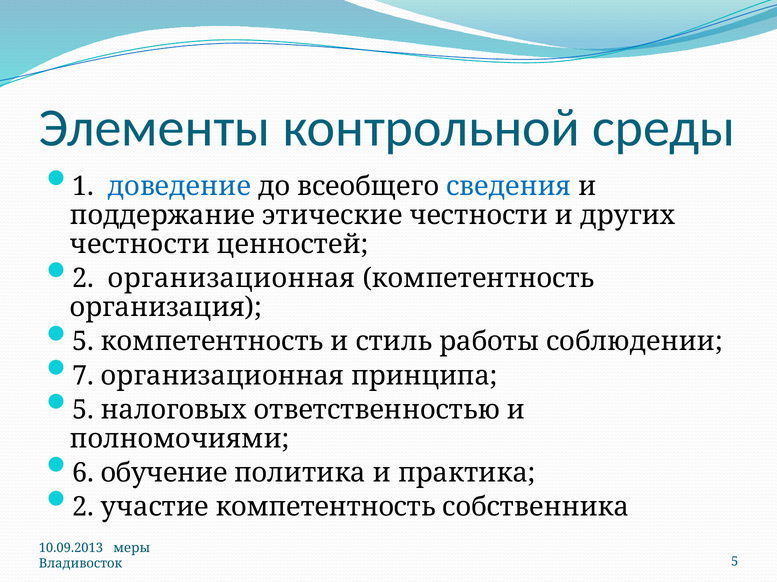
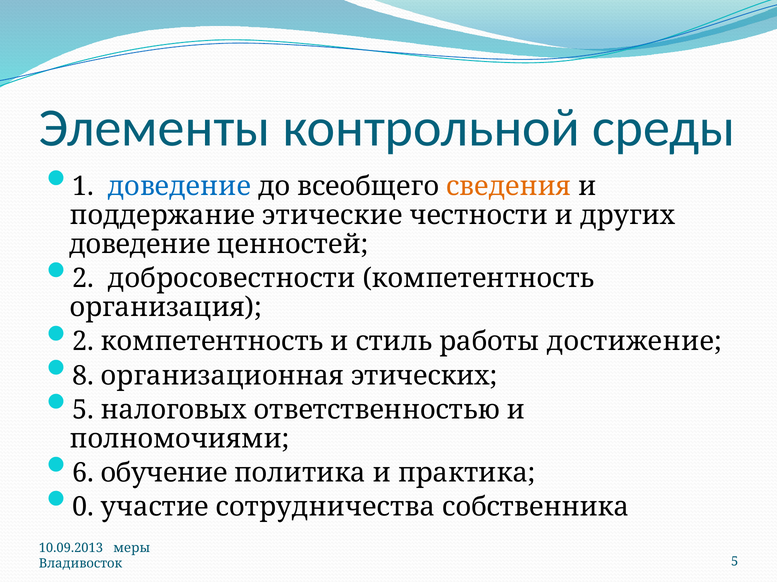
сведения colour: blue -> orange (509, 186)
честности: честности -> доведение (140, 245)
2 организационная: организационная -> добросовестности (232, 279)
5: 5 -> 2 (83, 342)
соблюдении: соблюдении -> достижение (634, 342)
7: 7 -> 8 (83, 376)
принципа: принципа -> этических (424, 376)
2: 2 -> 0 (83, 508)
участие компетентность: компетентность -> сотрудничества (325, 508)
